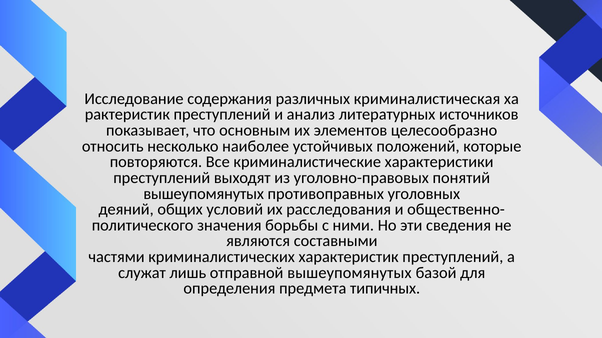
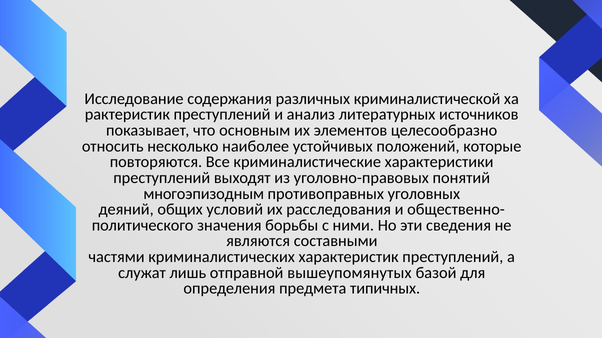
криминалистическая: криминалистическая -> криминалистической (427, 99)
вышеупомянутых: вышеупомянутых -> многоэпизодным (204, 194)
